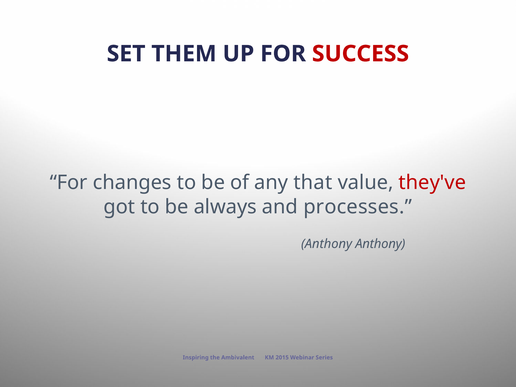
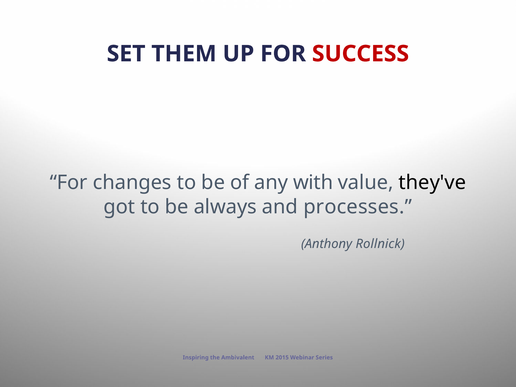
that: that -> with (313, 183)
they've colour: red -> black (432, 183)
Anthony Anthony: Anthony -> Rollnick (380, 244)
